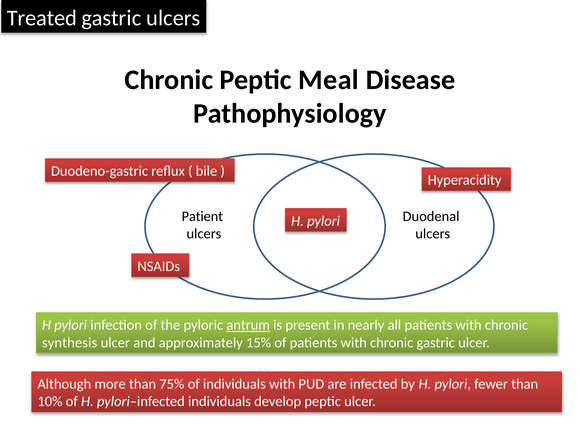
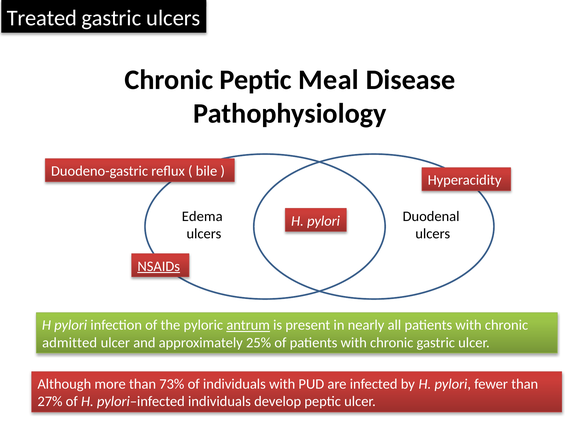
Patient: Patient -> Edema (202, 216)
NSAIDs underline: none -> present (159, 266)
synthesis: synthesis -> admitted (70, 343)
15%: 15% -> 25% (259, 343)
75%: 75% -> 73% (172, 384)
10%: 10% -> 27% (50, 402)
